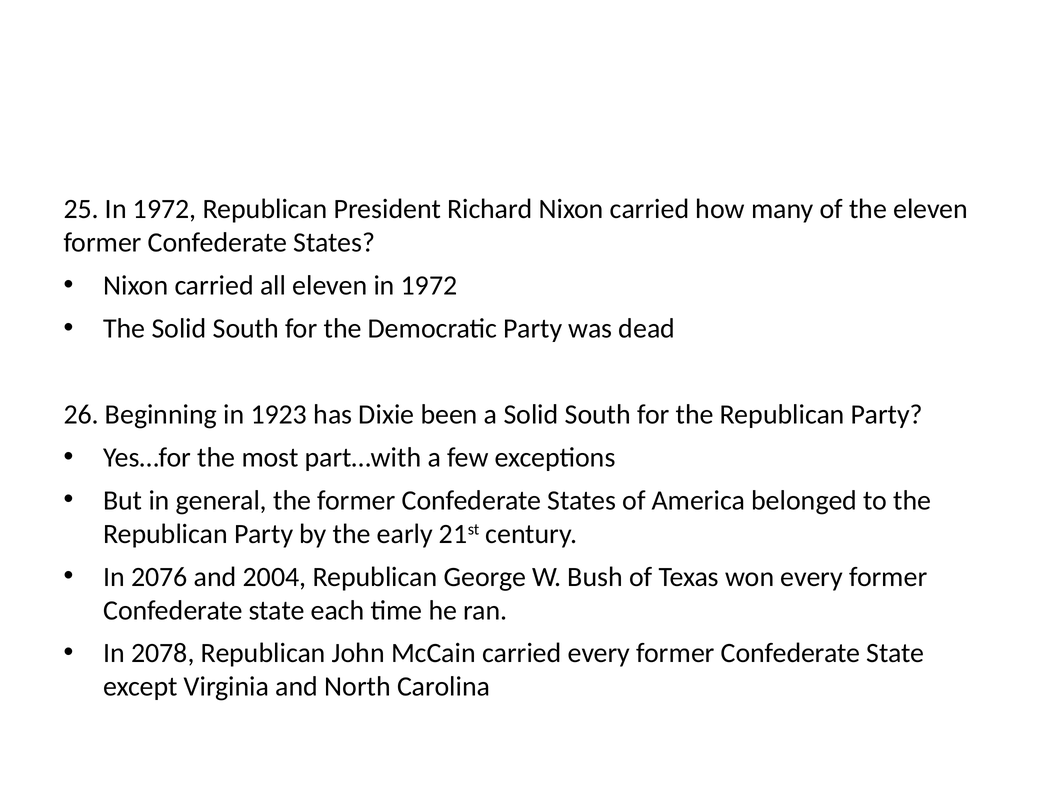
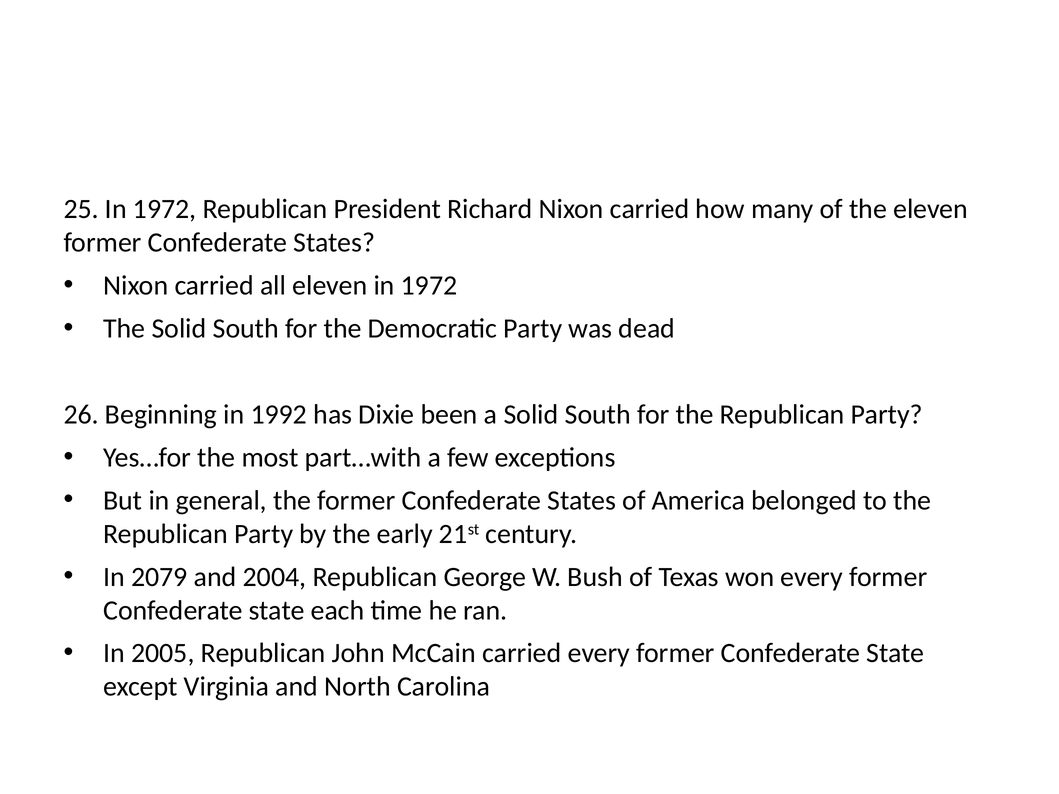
1923: 1923 -> 1992 (279, 415)
2076: 2076 -> 2079 (159, 577)
2078: 2078 -> 2005 (163, 653)
